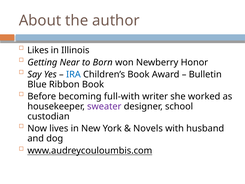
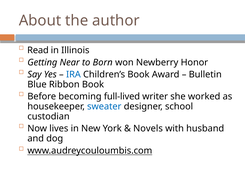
Likes: Likes -> Read (38, 50)
full-with: full-with -> full-lived (122, 96)
sweater colour: purple -> blue (104, 106)
